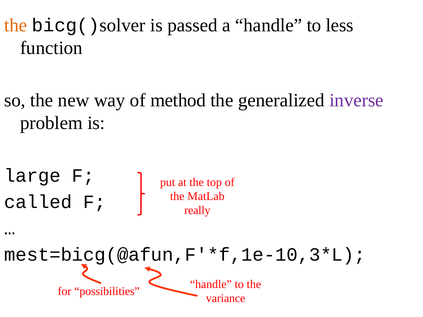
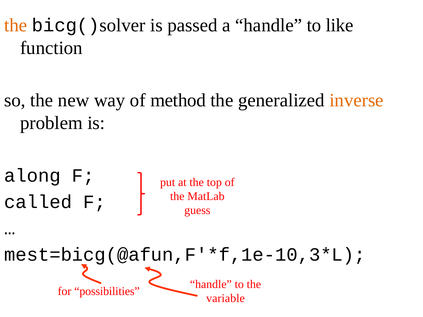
less: less -> like (340, 25)
inverse colour: purple -> orange (357, 101)
large: large -> along (32, 176)
really: really -> guess (197, 211)
variance: variance -> variable (226, 299)
